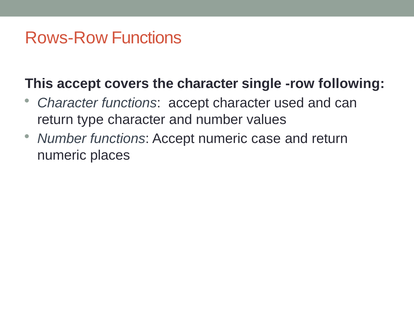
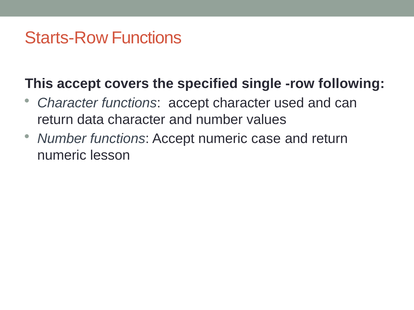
Rows-Row: Rows-Row -> Starts-Row (66, 38)
the character: character -> specified (208, 84)
type: type -> data (91, 120)
places: places -> lesson (110, 156)
